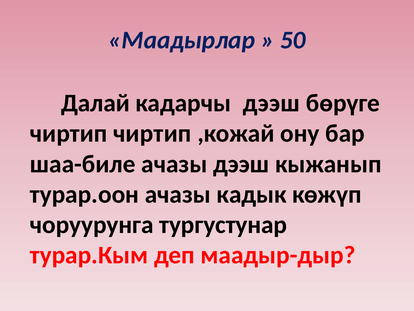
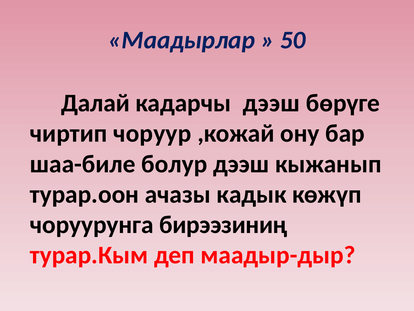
чиртип чиртип: чиртип -> чоруур (152, 133)
шаа-биле ачазы: ачазы -> болур (174, 164)
тургустунар: тургустунар -> бирээзиниң (223, 224)
